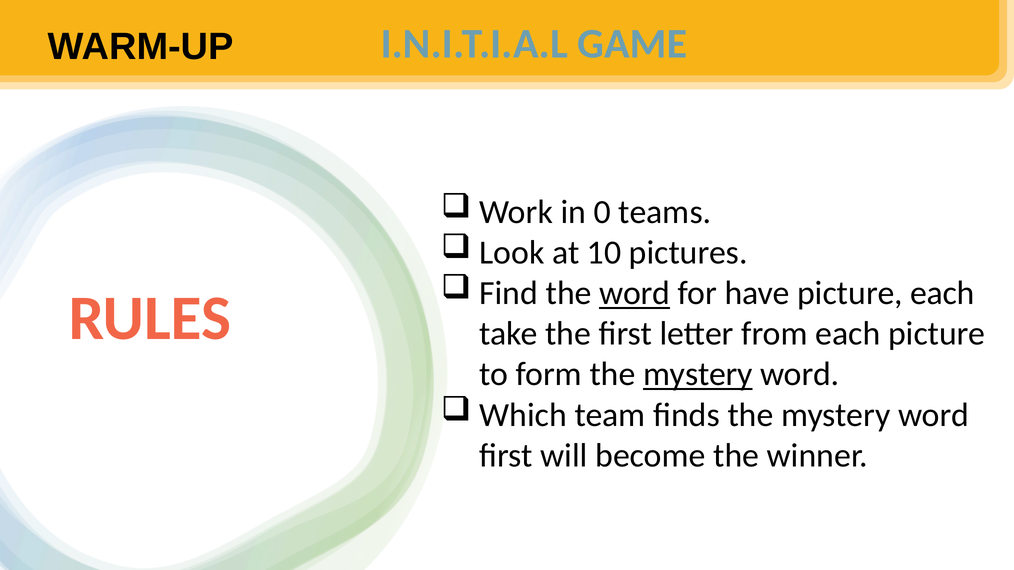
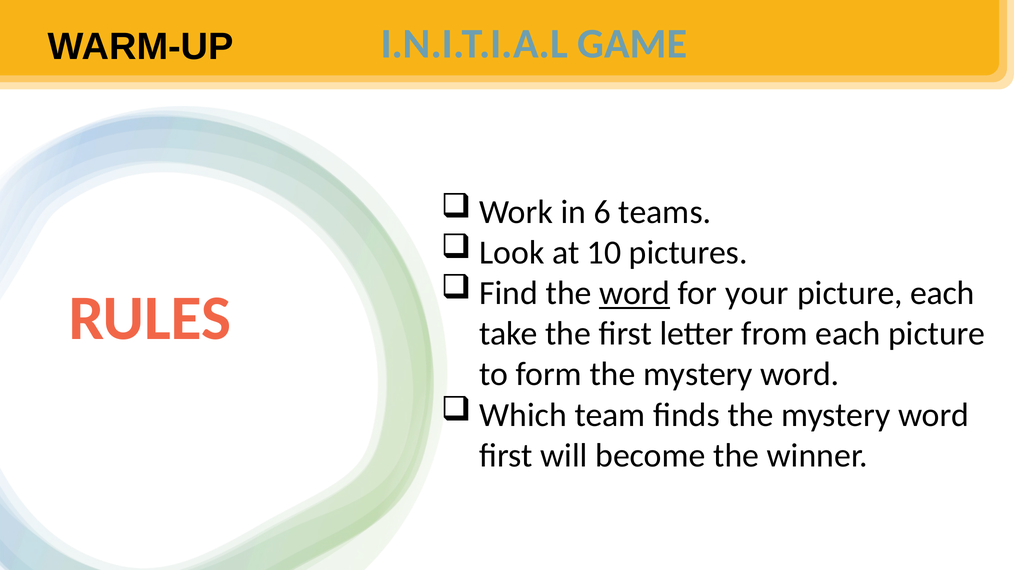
0: 0 -> 6 (602, 212)
have: have -> your (757, 293)
mystery underline: present -> none (698, 375)
